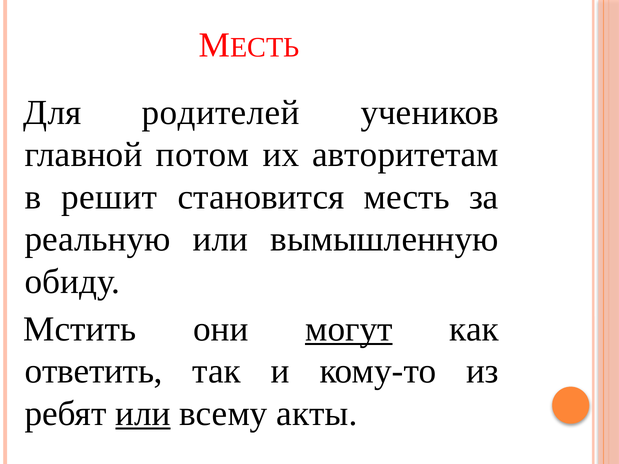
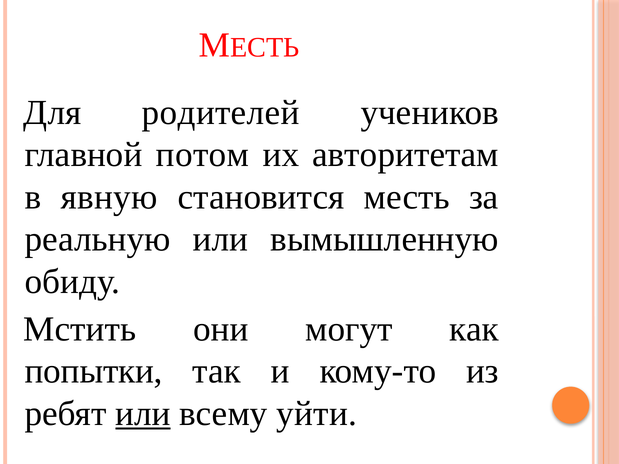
решит: решит -> явную (109, 197)
могут underline: present -> none (349, 329)
ответить: ответить -> попытки (94, 371)
акты: акты -> уйти (317, 414)
